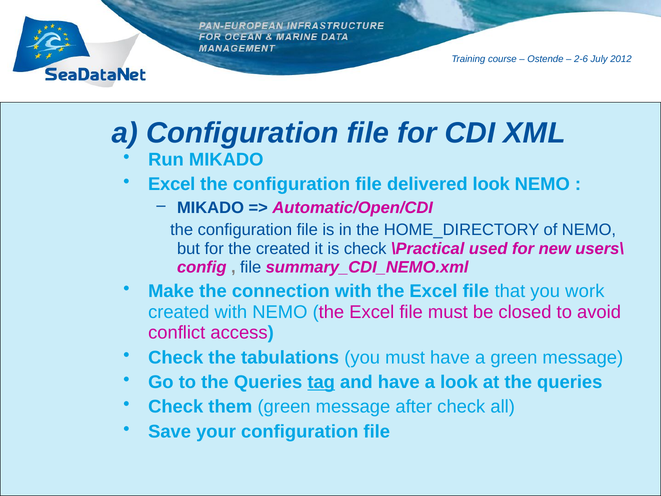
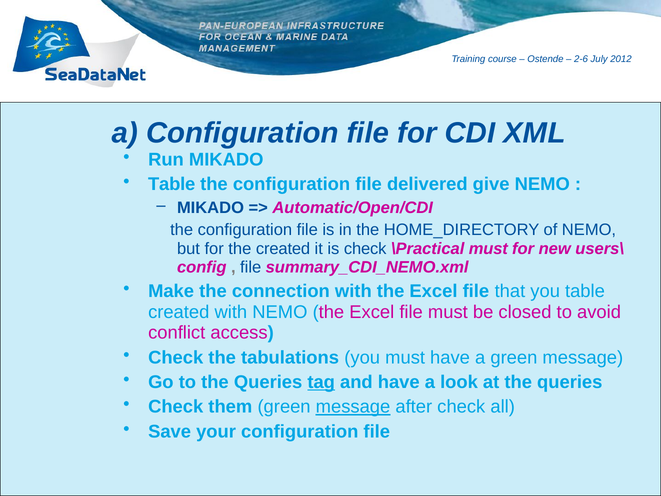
Excel: Excel -> Table (172, 184)
delivered look: look -> give (491, 184)
\Practical used: used -> must (488, 248)
you work: work -> table (585, 291)
message underline: none -> present (353, 407)
